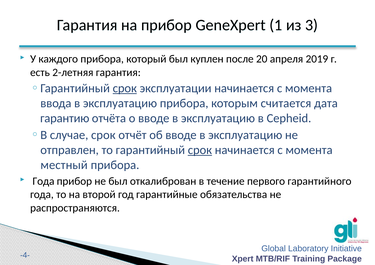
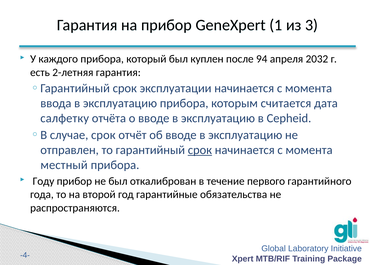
20: 20 -> 94 (262, 59)
2019: 2019 -> 2032 (317, 59)
срок underline: present -> none (125, 88)
гарантию: гарантию -> салфетку (65, 118)
Года: Года -> Году (43, 181)
